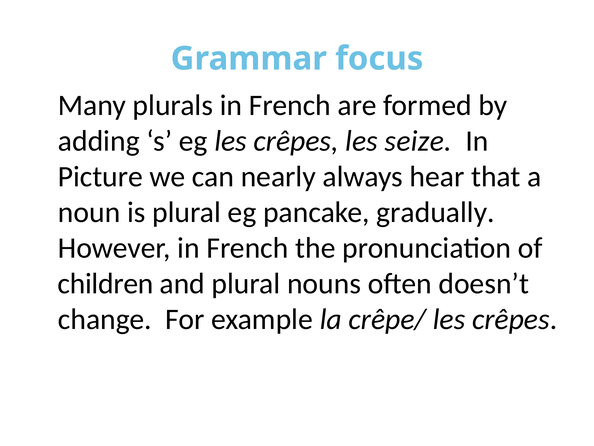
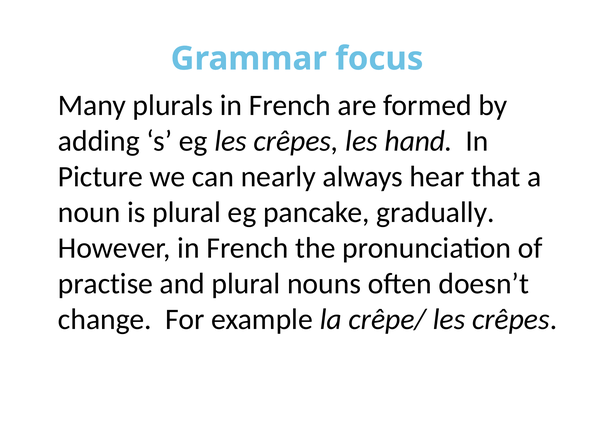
seize: seize -> hand (418, 141)
children: children -> practise (105, 283)
